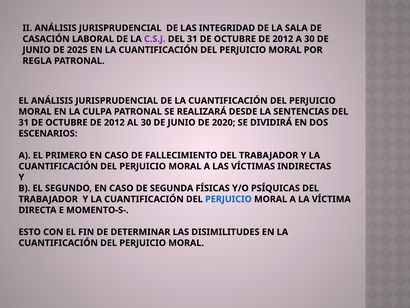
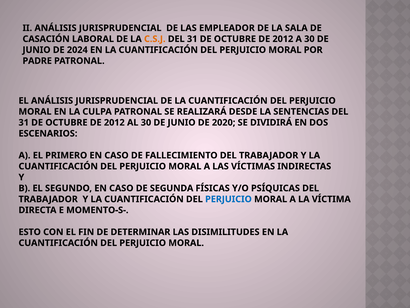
INTEGRIDAD: INTEGRIDAD -> EMPLEADOR (227, 28)
C.S.J colour: purple -> orange (155, 39)
2025: 2025 -> 2024 (77, 50)
REGLA: REGLA -> PADRE (37, 61)
